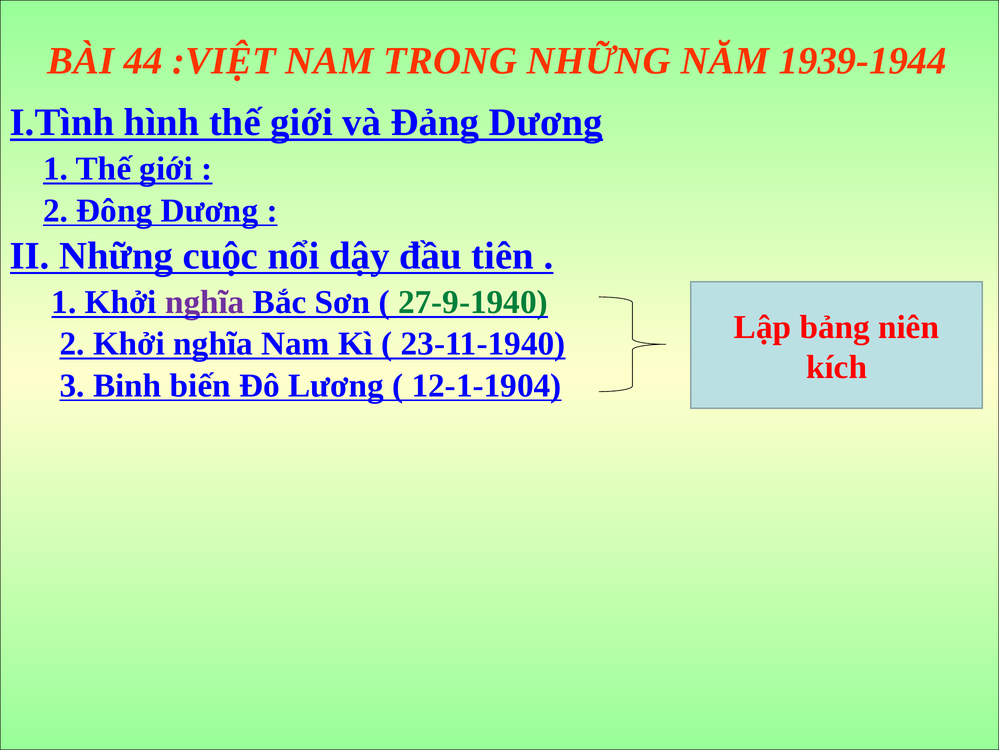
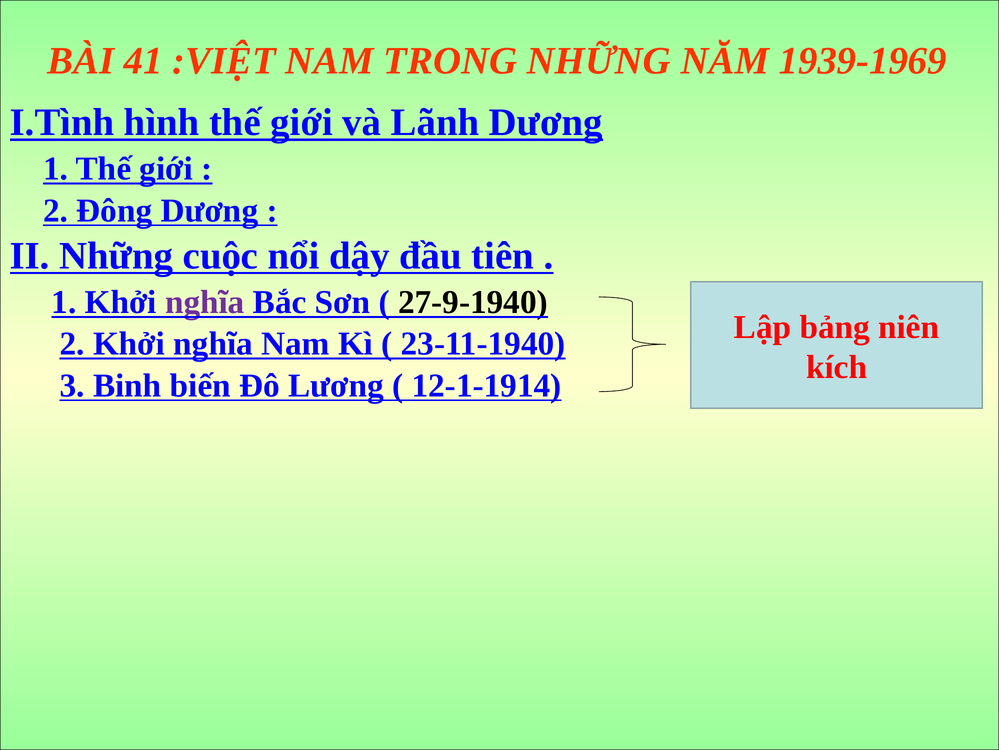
44: 44 -> 41 (143, 61)
1939-1944: 1939-1944 -> 1939-1969 (863, 61)
Đảng: Đảng -> Lãnh (435, 122)
27-9-1940 colour: green -> black (473, 302)
12-1-1904: 12-1-1904 -> 12-1-1914 (487, 385)
